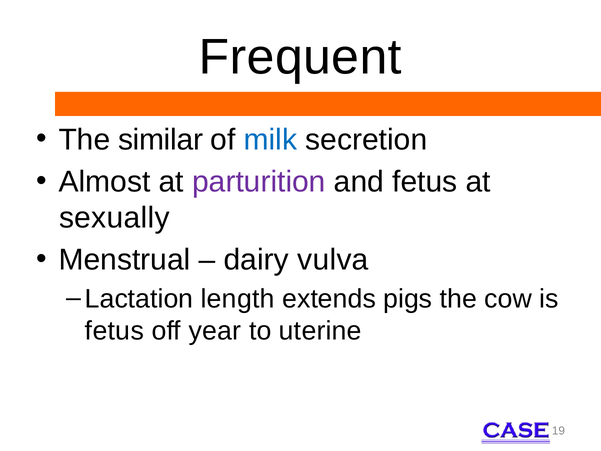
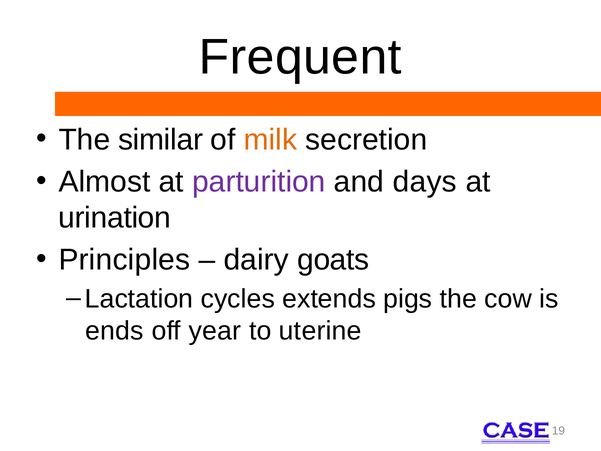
milk colour: blue -> orange (270, 140)
and fetus: fetus -> days (425, 182)
sexually: sexually -> urination (115, 218)
Menstrual: Menstrual -> Principles (124, 260)
vulva: vulva -> goats (333, 260)
length: length -> cycles (238, 299)
fetus: fetus -> ends (114, 331)
